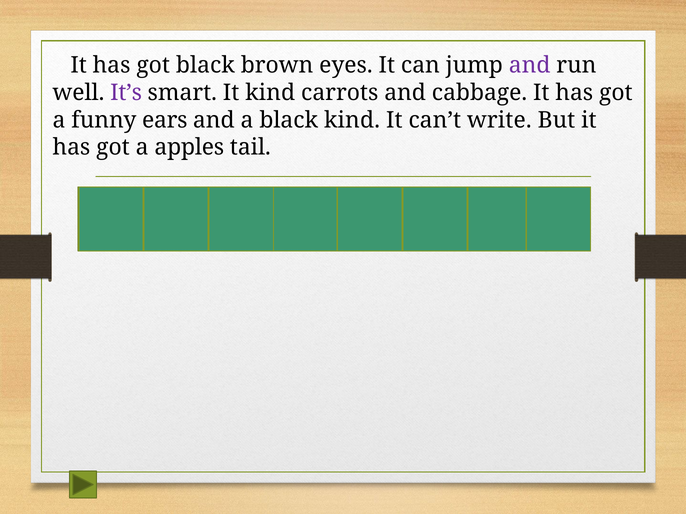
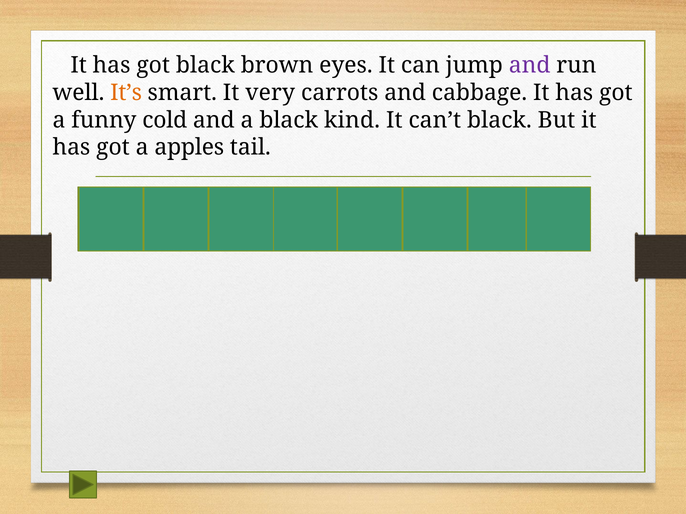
It’s colour: purple -> orange (126, 93)
It kind: kind -> very (270, 93)
ears: ears -> cold (165, 120)
can’t write: write -> black (499, 120)
